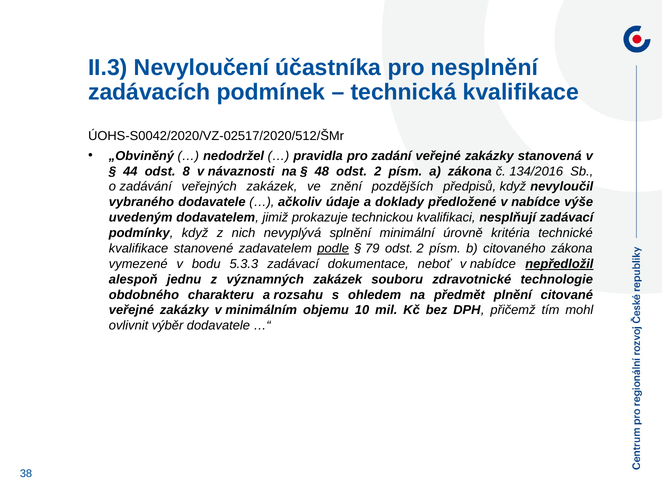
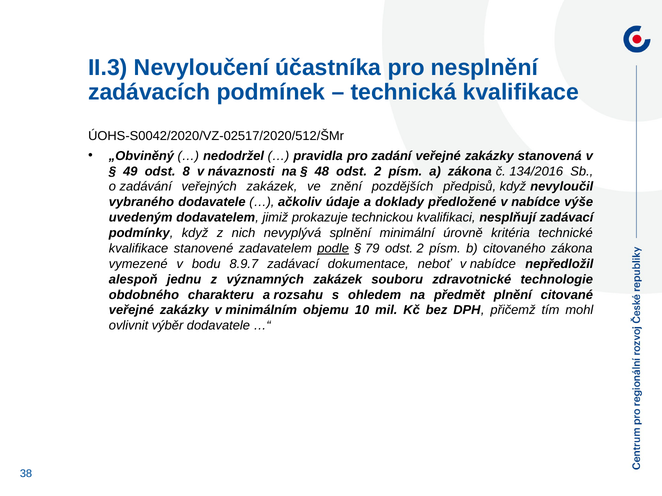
44: 44 -> 49 (130, 171)
5.3.3: 5.3.3 -> 8.9.7 (244, 264)
nepředložil underline: present -> none (559, 264)
